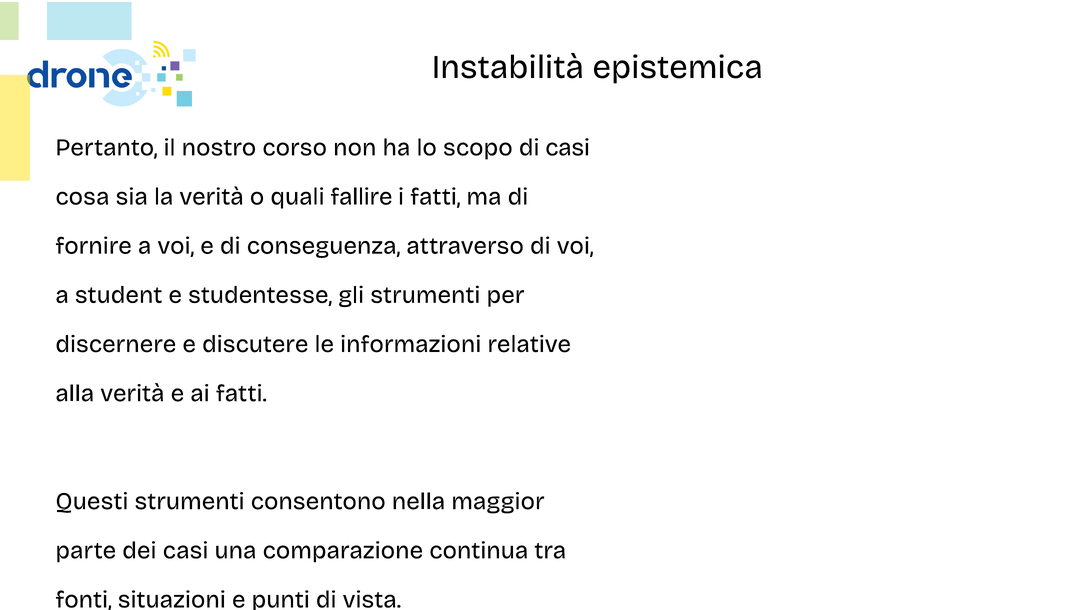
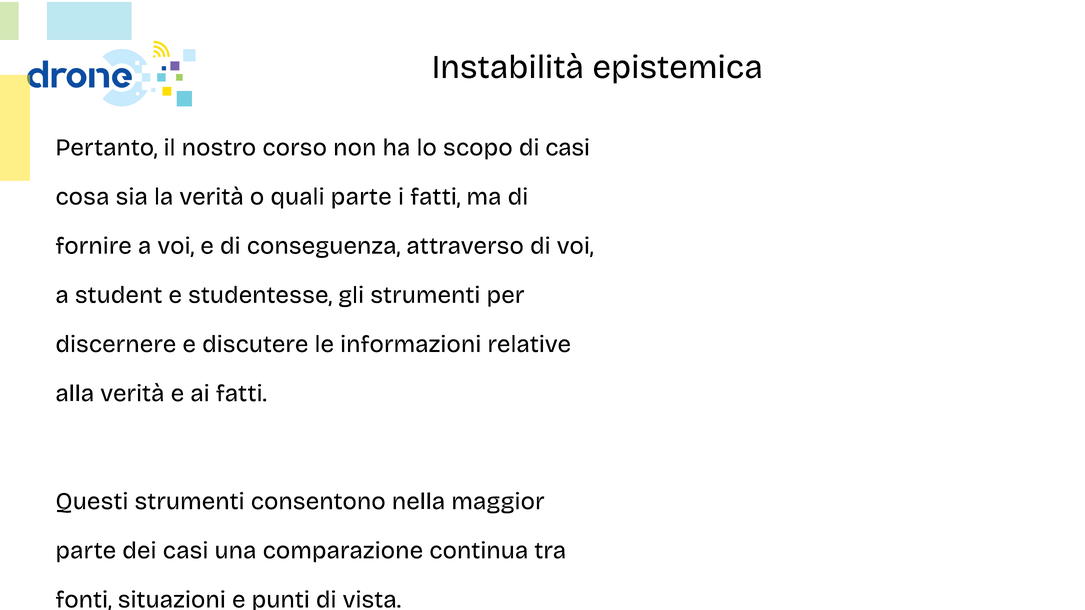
quali fallire: fallire -> parte (361, 197)
